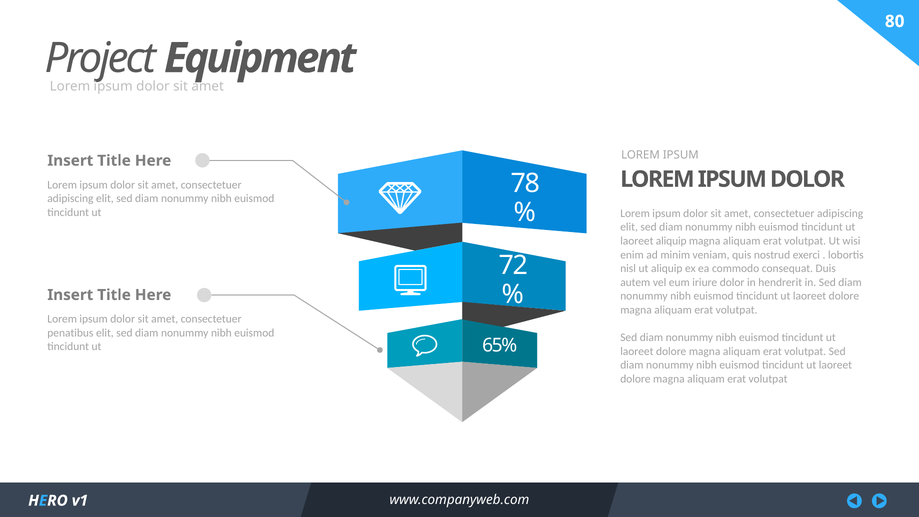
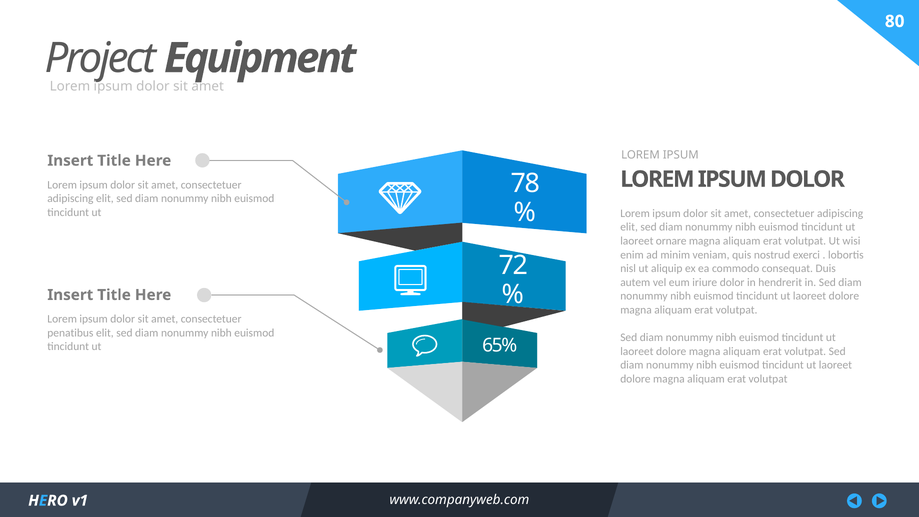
laoreet aliquip: aliquip -> ornare (671, 241)
